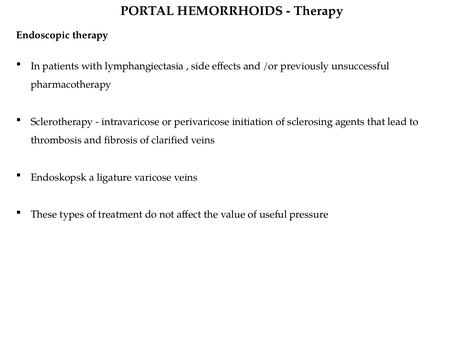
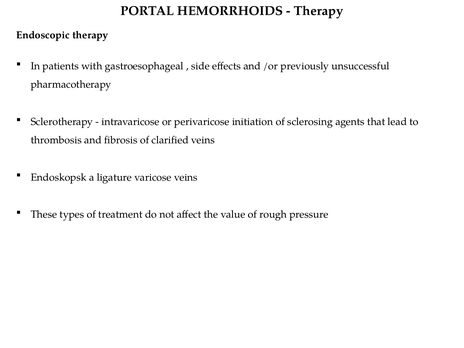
lymphangiectasia: lymphangiectasia -> gastroesophageal (144, 66)
useful: useful -> rough (273, 214)
